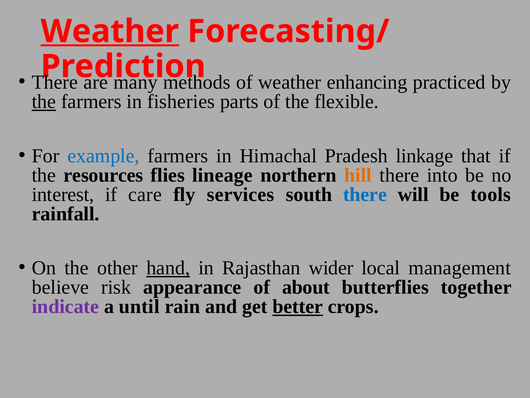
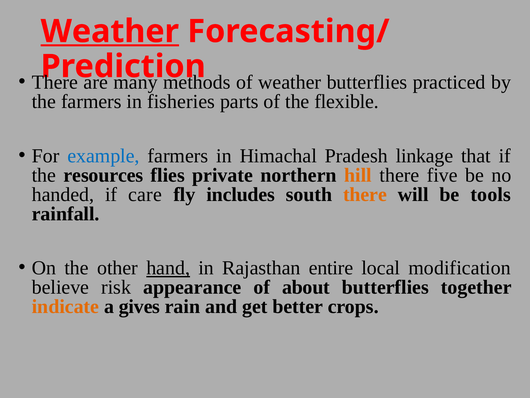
weather enhancing: enhancing -> butterflies (367, 82)
the underline: present -> none (44, 102)
lineage: lineage -> private (223, 175)
into: into -> five (442, 175)
interest: interest -> handed (63, 194)
services: services -> includes (241, 194)
there colour: blue -> orange (365, 194)
wider: wider -> entire (331, 268)
management: management -> modification (460, 268)
indicate colour: purple -> orange (65, 306)
until: until -> gives (139, 306)
better underline: present -> none (298, 306)
